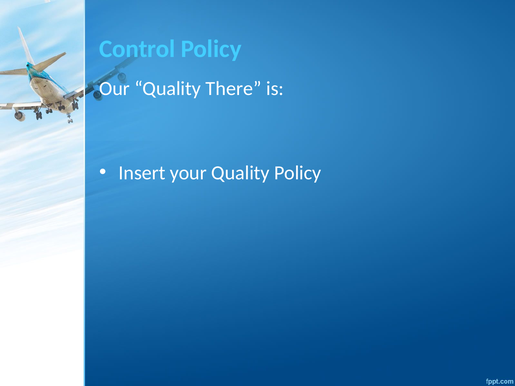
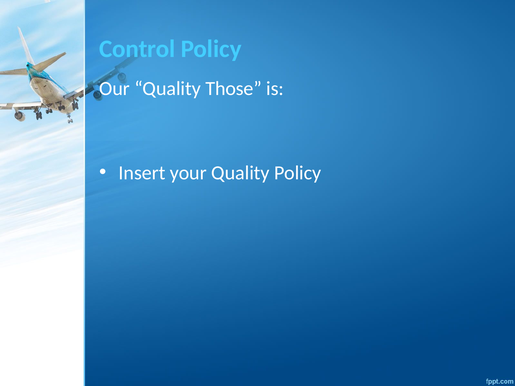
There: There -> Those (234, 89)
